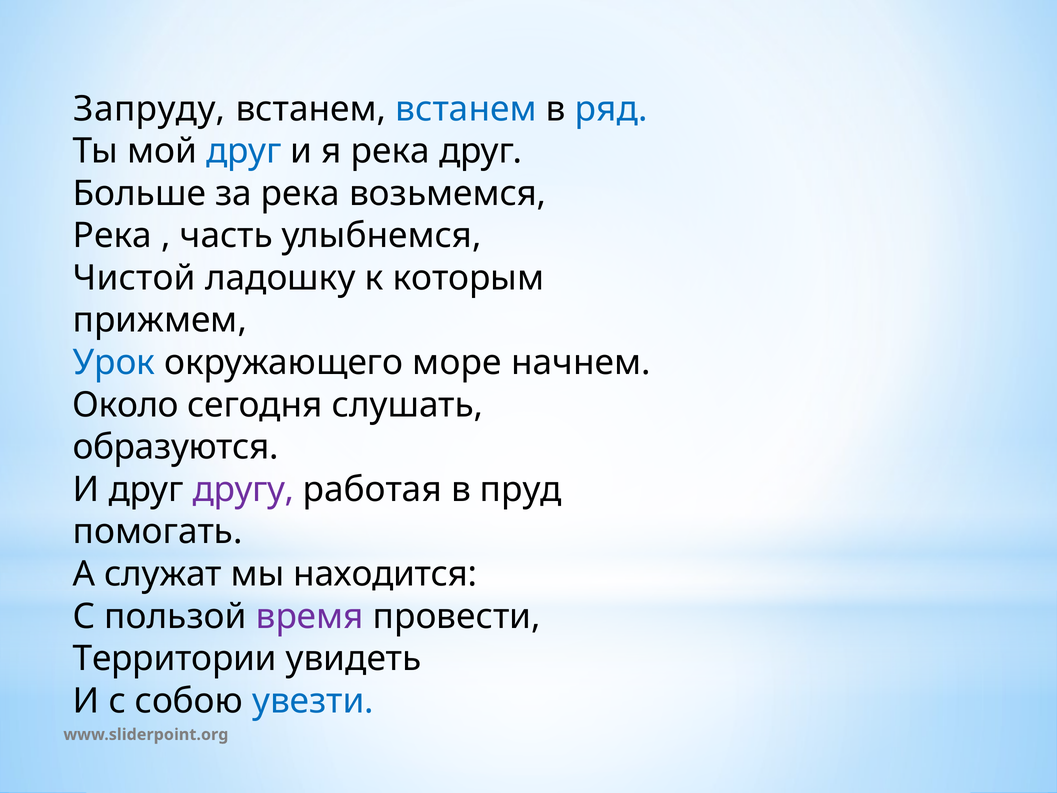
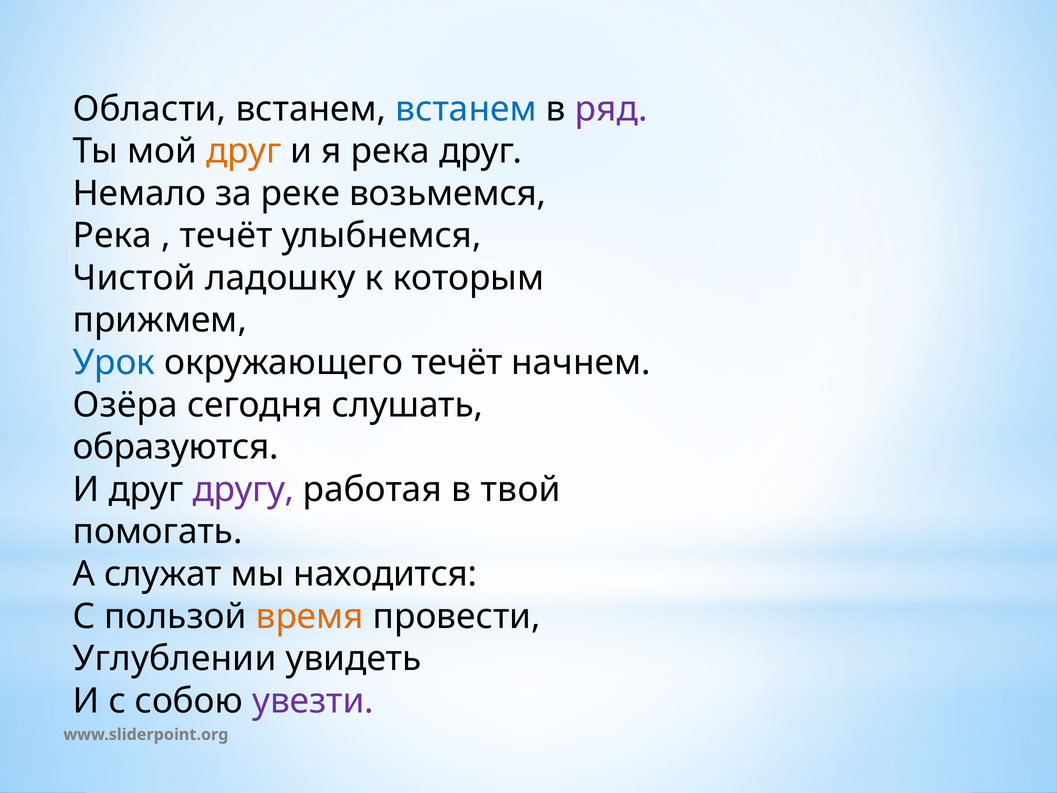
Запруду: Запруду -> Области (150, 109)
ряд colour: blue -> purple (611, 109)
друг colour: blue -> orange (244, 151)
Больше: Больше -> Немало (139, 193)
за река: река -> реке (300, 193)
часть: часть -> течёт (226, 236)
окружающего море: море -> течёт (457, 363)
Около: Около -> Озёра (125, 405)
пруд: пруд -> твой (521, 489)
время colour: purple -> orange (310, 616)
Территории: Территории -> Углублении (175, 658)
увезти colour: blue -> purple (313, 701)
